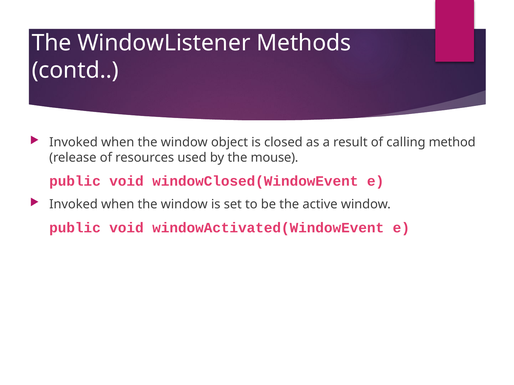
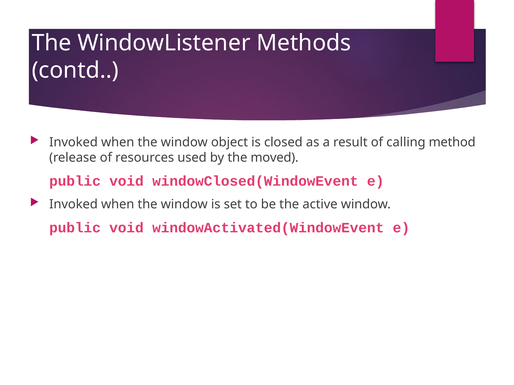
mouse: mouse -> moved (275, 158)
